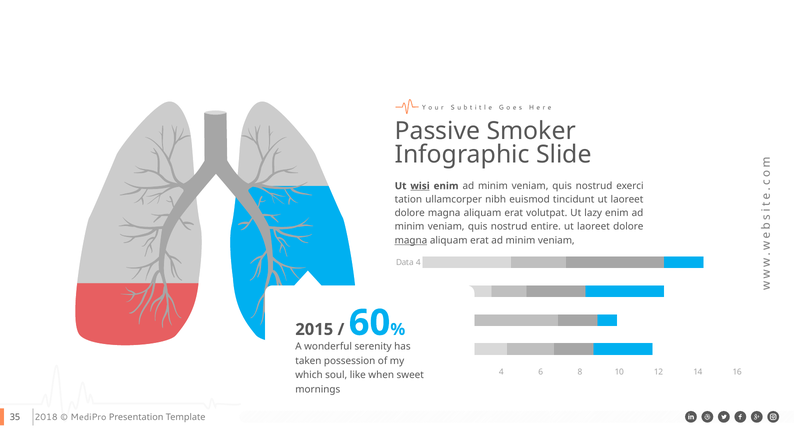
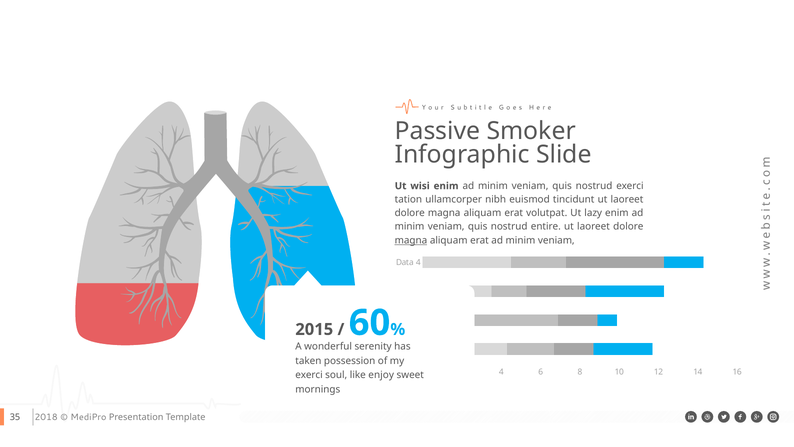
wisi underline: present -> none (420, 186)
which: which -> exerci (309, 375)
when: when -> enjoy (381, 375)
